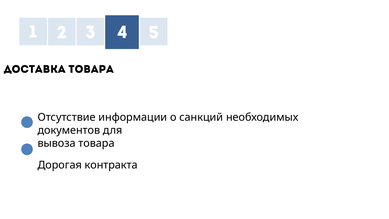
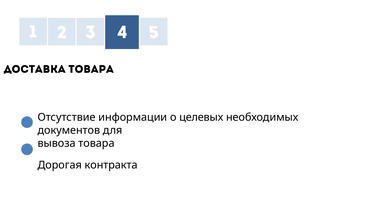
санкций: санкций -> целевых (201, 117)
